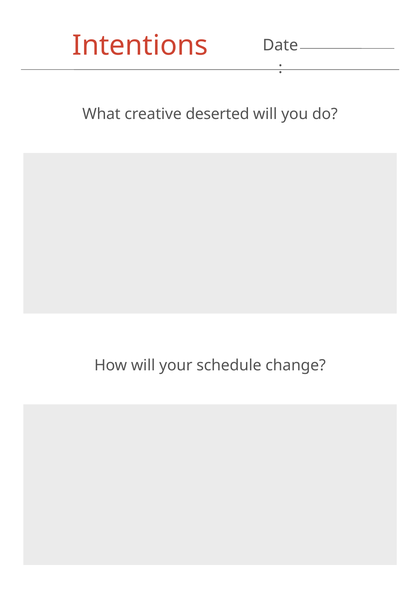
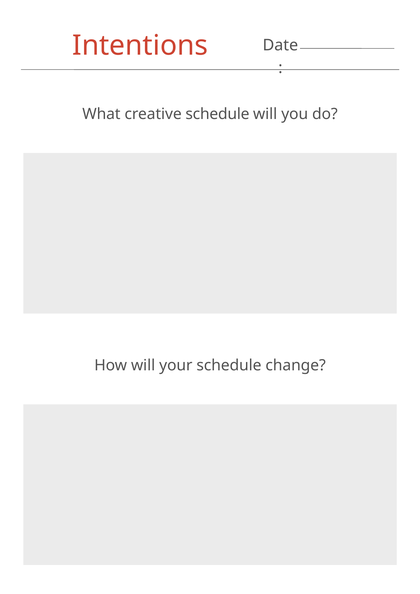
creative deserted: deserted -> schedule (217, 114)
